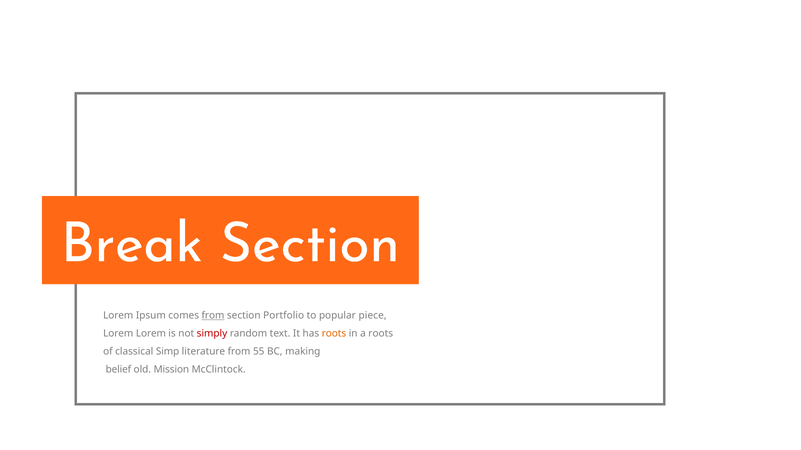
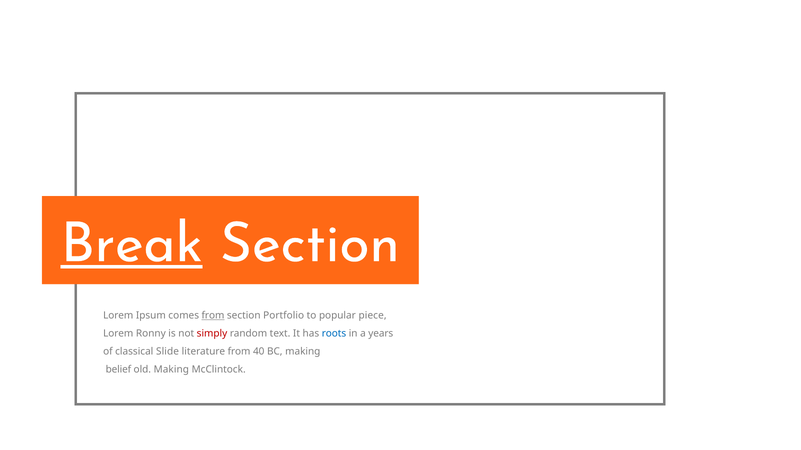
Break underline: none -> present (132, 243)
Lorem Lorem: Lorem -> Ronny (151, 334)
roots colour: orange -> blue (334, 334)
a roots: roots -> years (381, 334)
Simp: Simp -> Slide (167, 352)
55: 55 -> 40 (259, 352)
old Mission: Mission -> Making (171, 370)
